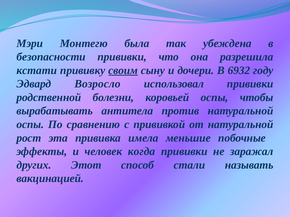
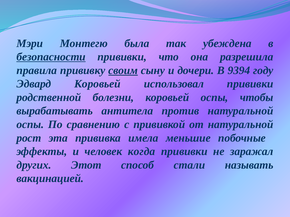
безопасности underline: none -> present (51, 57)
кстати: кстати -> правила (37, 71)
6932: 6932 -> 9394 (239, 71)
Эдвард Возросло: Возросло -> Коровьей (97, 84)
